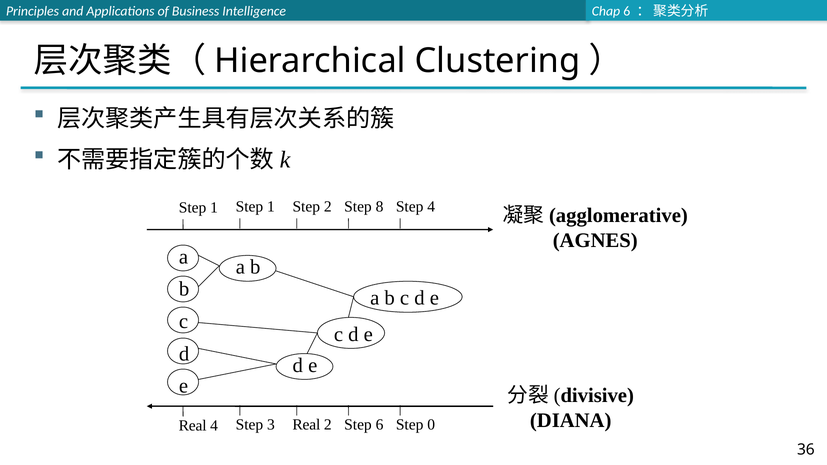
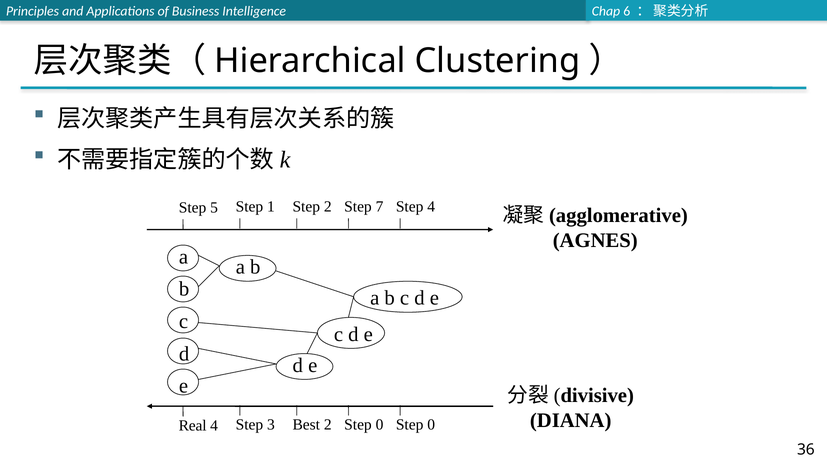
1: 1 -> 5 (214, 208)
8: 8 -> 7 (380, 207)
3 Real: Real -> Best (306, 425)
2 Step 6: 6 -> 0 (380, 425)
